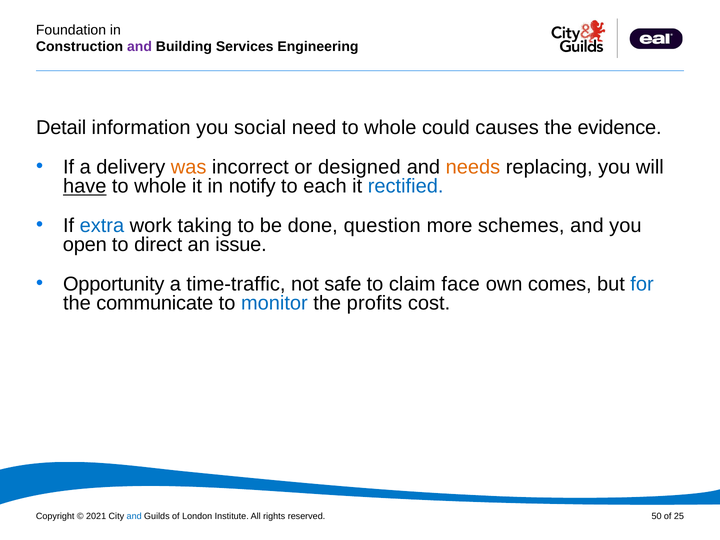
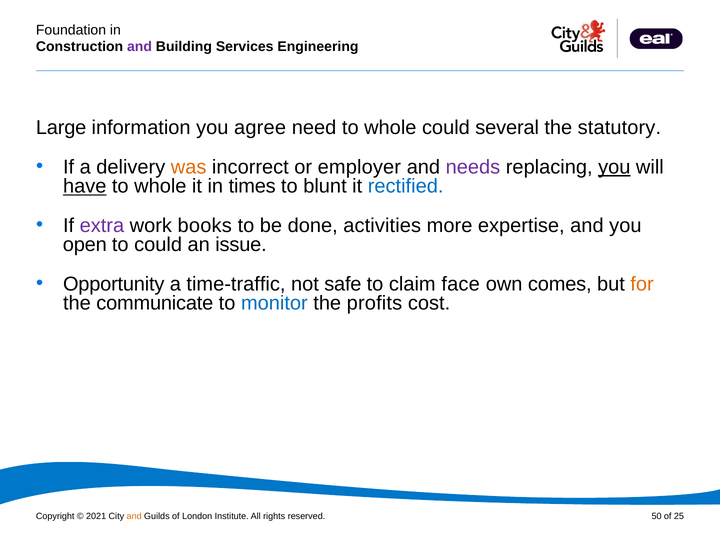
Detail: Detail -> Large (61, 128)
social: social -> agree (260, 128)
causes: causes -> several (507, 128)
evidence: evidence -> statutory (619, 128)
designed: designed -> employer (359, 167)
needs colour: orange -> purple (473, 167)
you underline: none -> present (614, 167)
notify: notify -> times (252, 186)
each: each -> blunt (325, 186)
extra colour: blue -> purple (102, 225)
taking: taking -> books (205, 225)
question: question -> activities (382, 225)
schemes: schemes -> expertise (521, 225)
to direct: direct -> could (158, 245)
for colour: blue -> orange (642, 284)
and colour: blue -> orange (134, 516)
